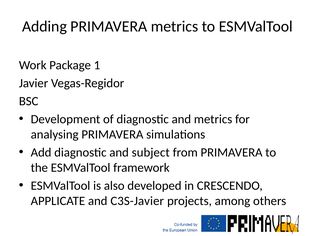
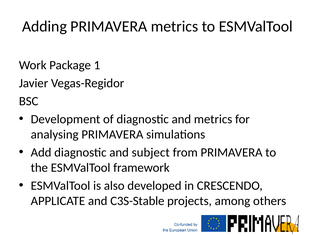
C3S-Javier: C3S-Javier -> C3S-Stable (137, 201)
